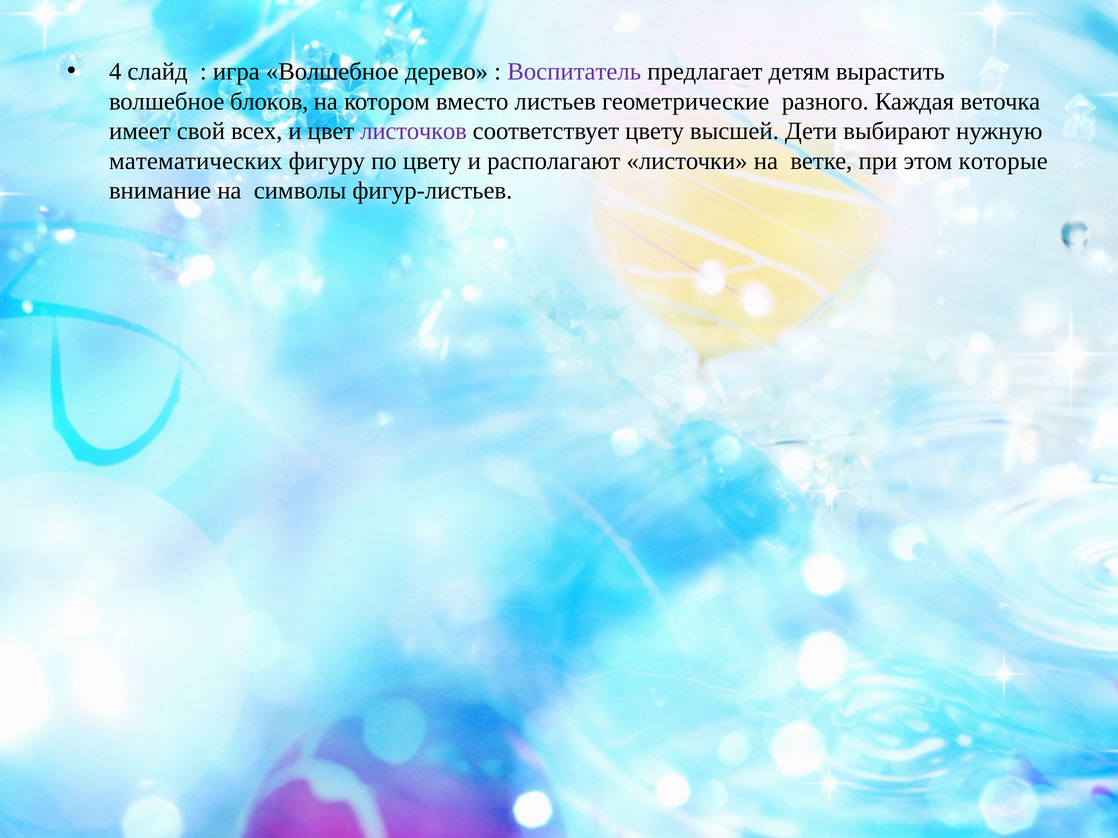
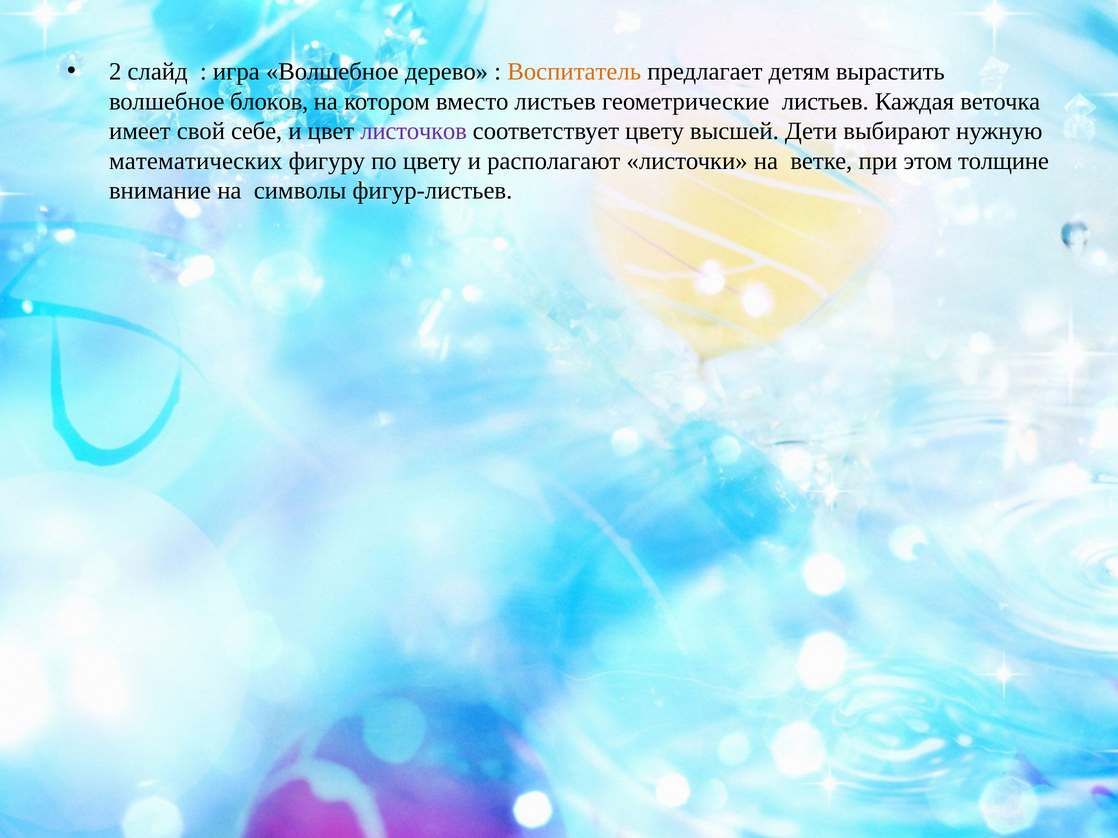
4: 4 -> 2 (115, 72)
Воспитатель colour: purple -> orange (574, 72)
геометрические разного: разного -> листьев (825, 101)
всех: всех -> себе (257, 131)
которые: которые -> толщине (1003, 161)
